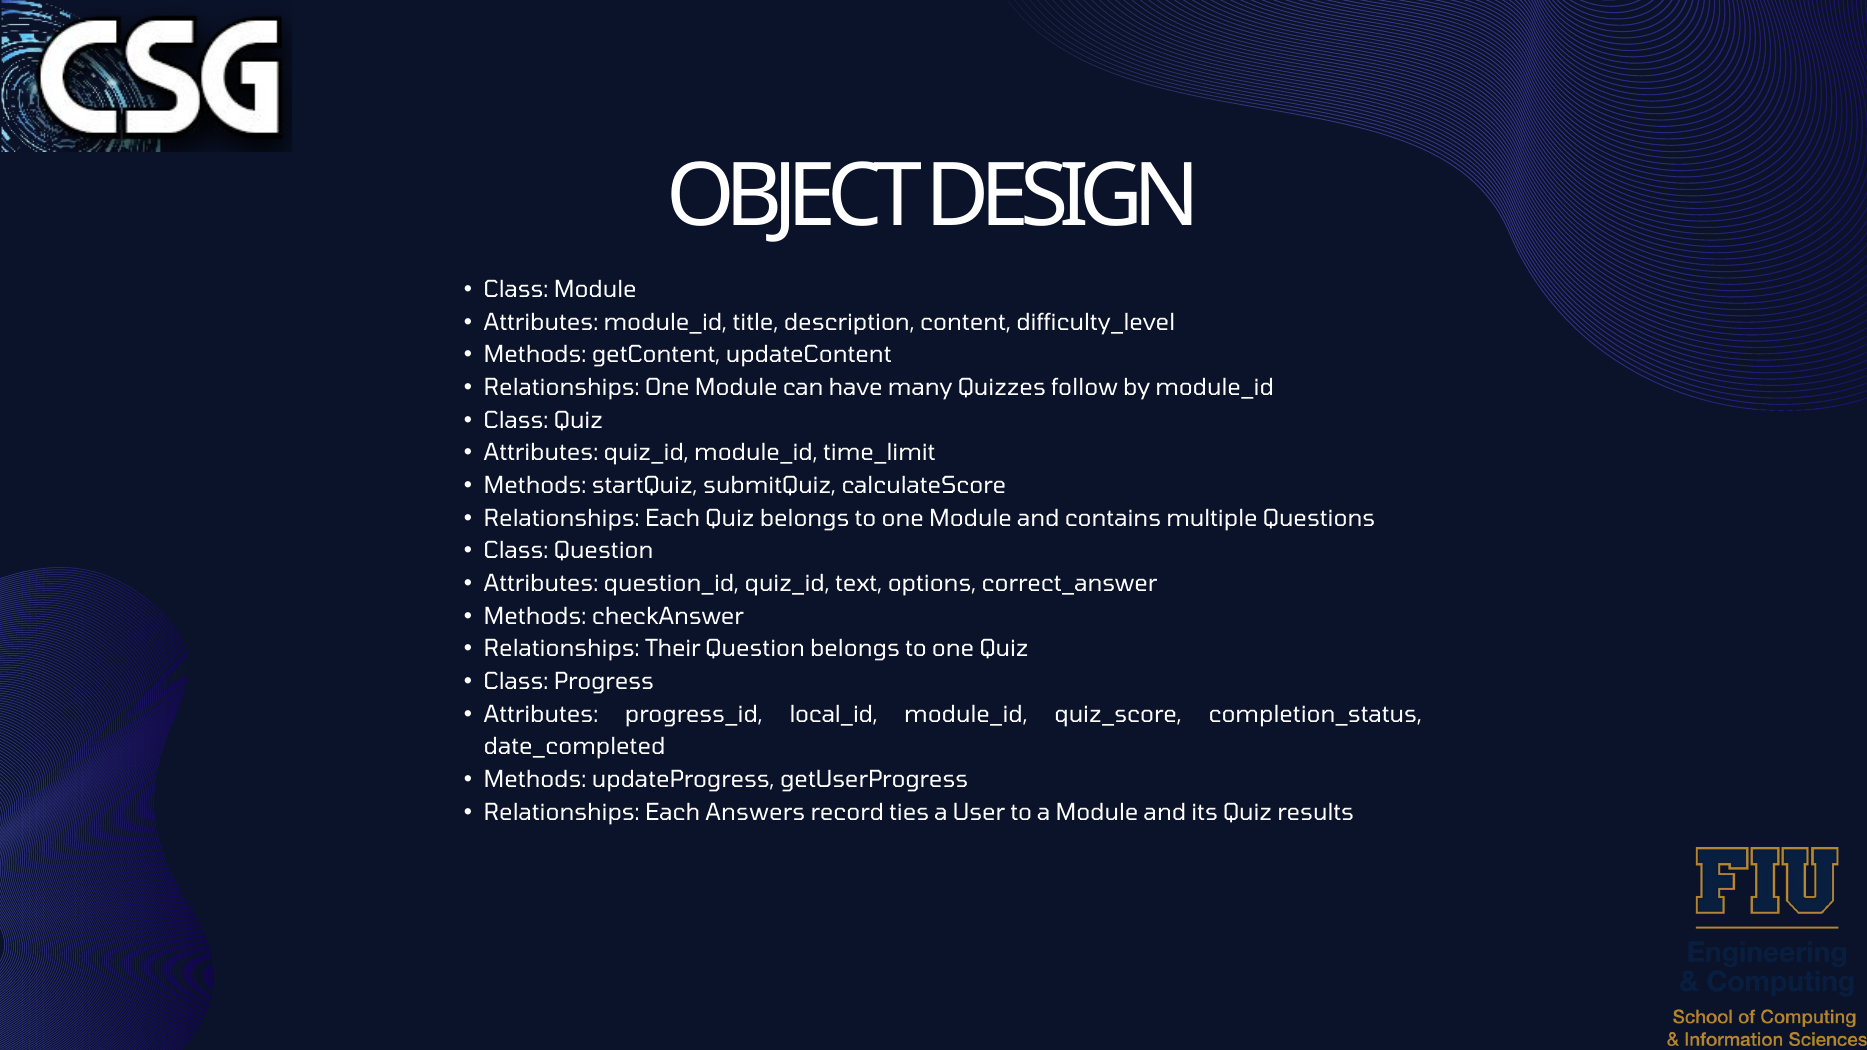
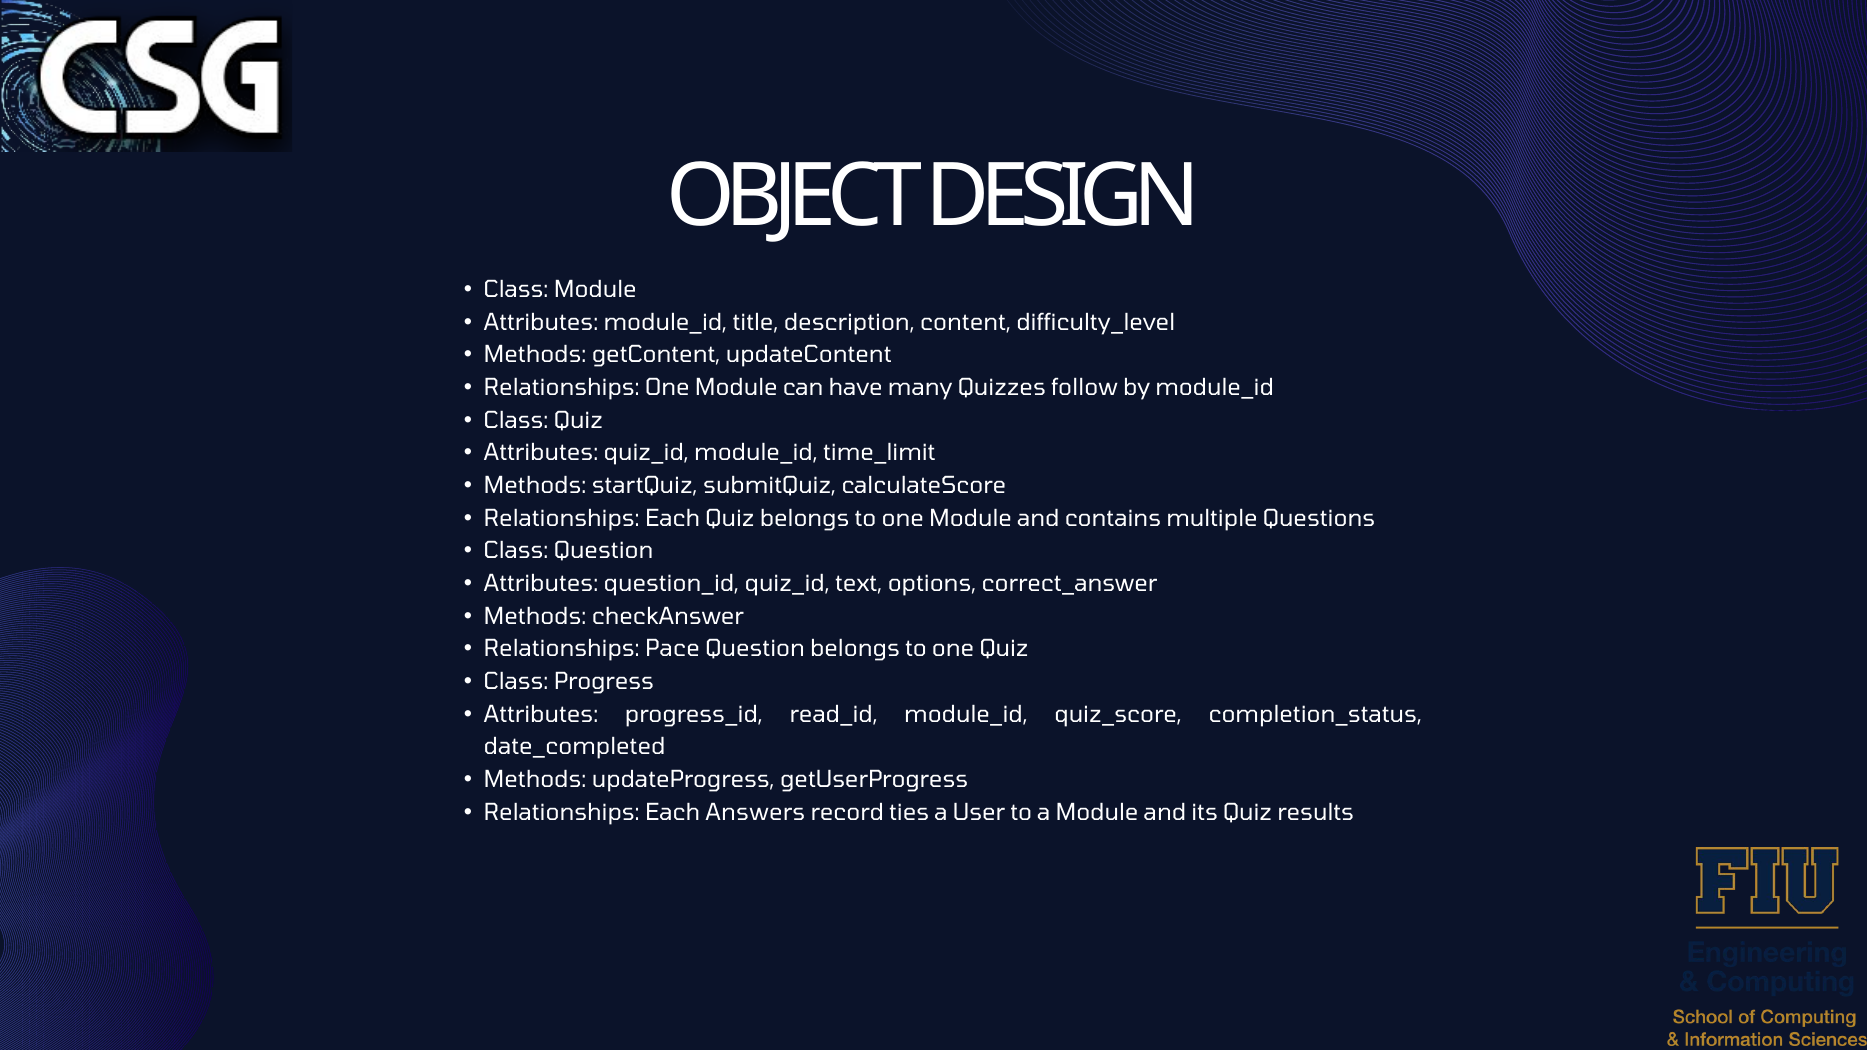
Their: Their -> Pace (673, 649)
local_id: local_id -> read_id (834, 715)
